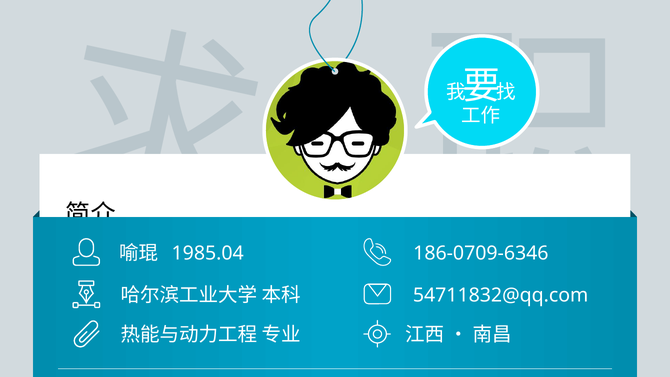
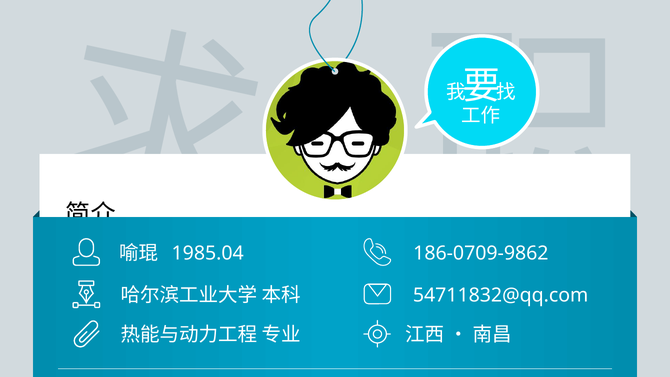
186-0709-6346: 186-0709-6346 -> 186-0709-9862 (481, 253)
